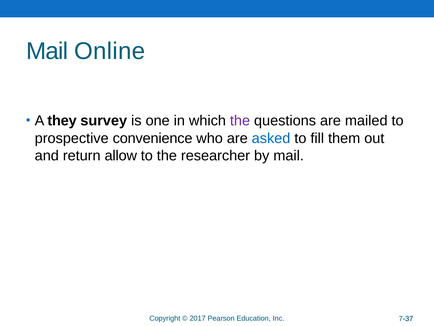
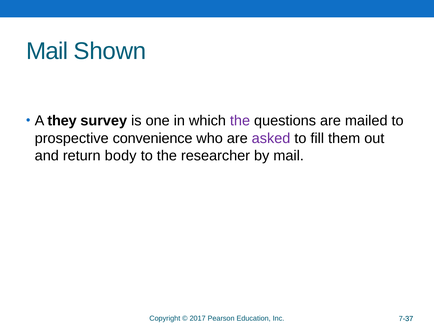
Online: Online -> Shown (110, 51)
asked colour: blue -> purple (271, 138)
allow: allow -> body (121, 155)
